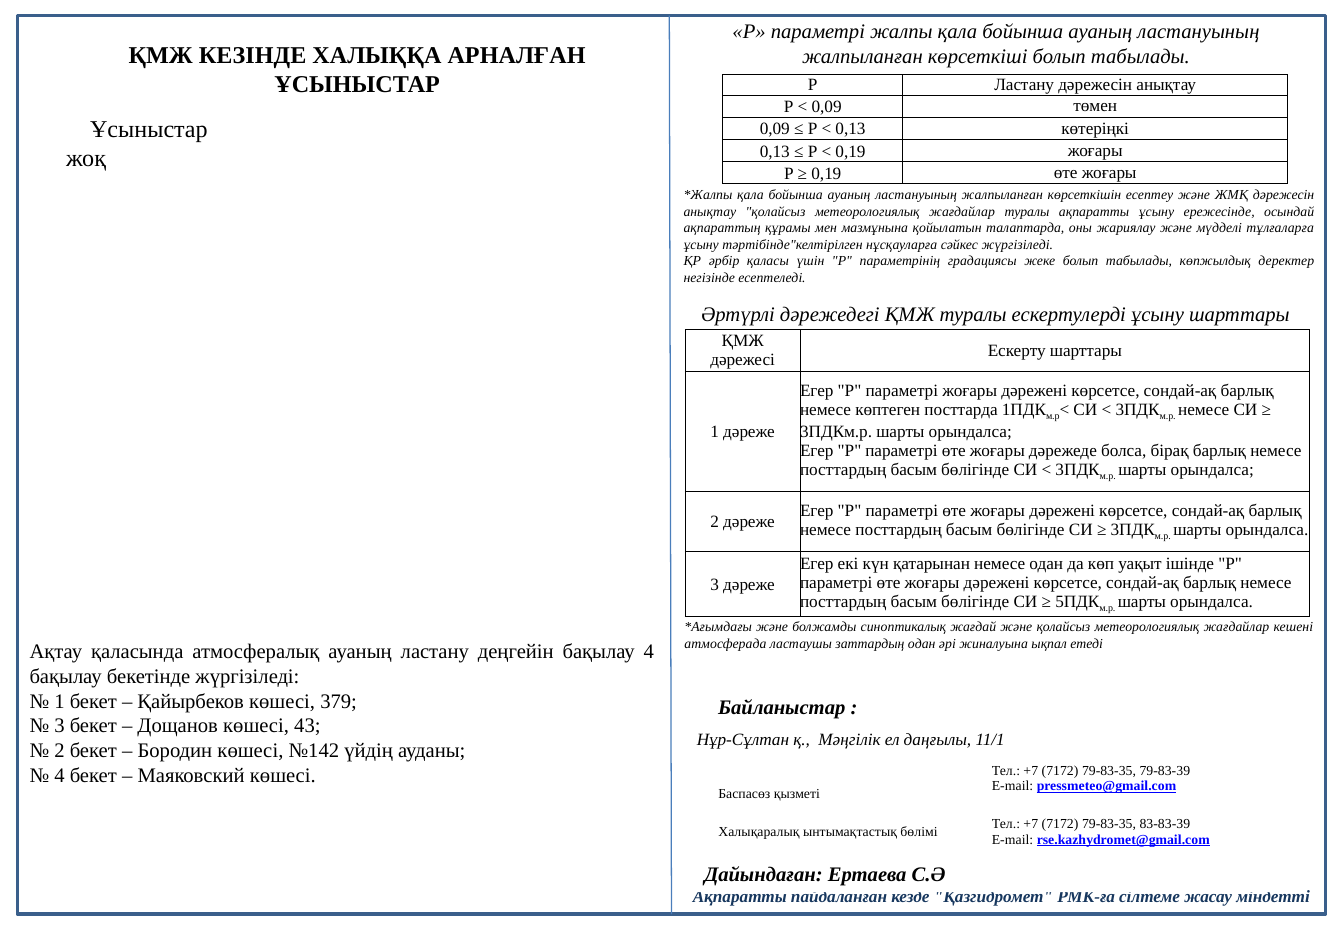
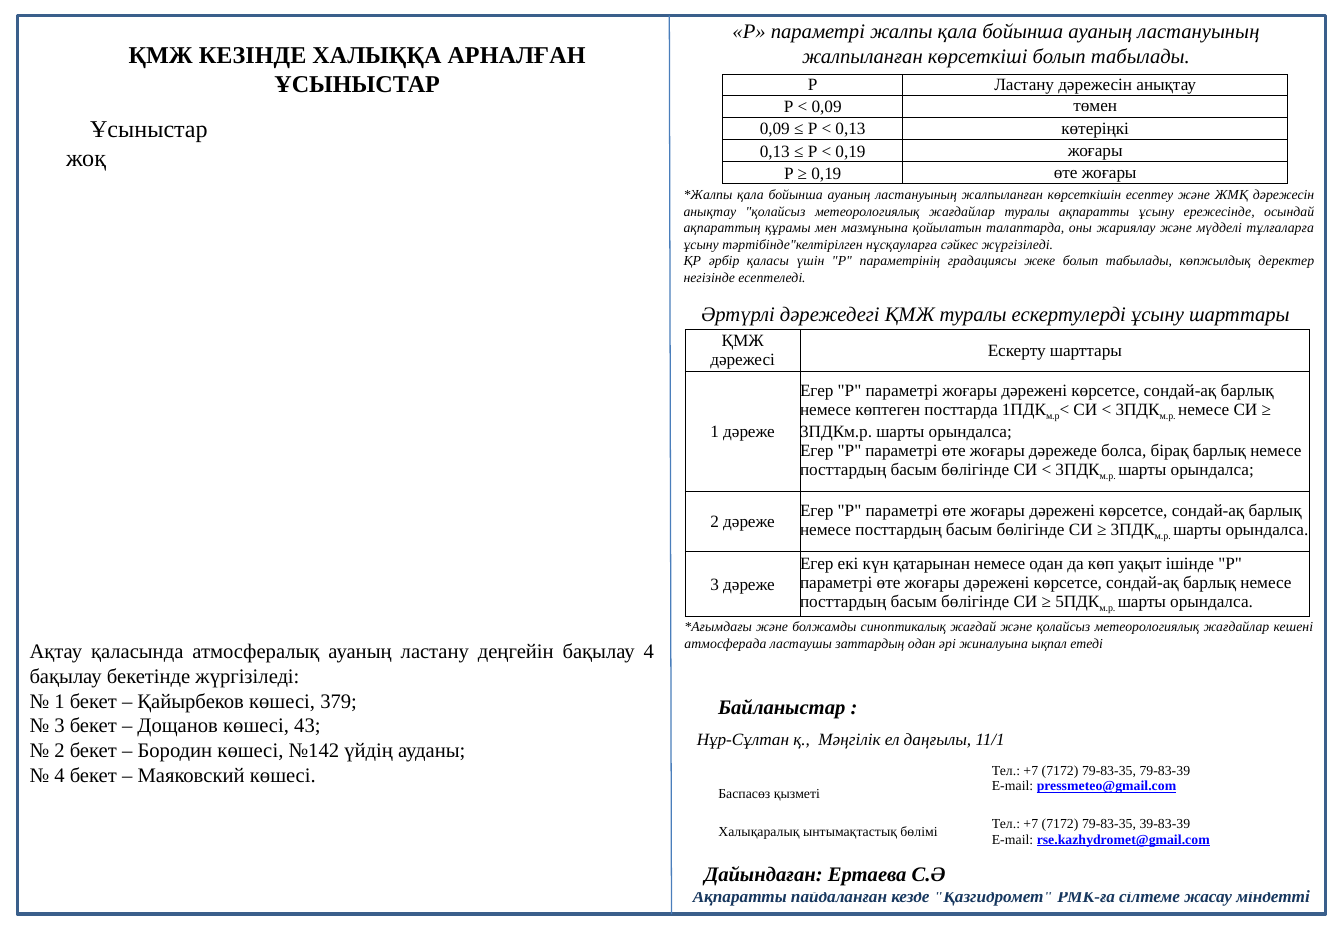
83-83-39: 83-83-39 -> 39-83-39 (1165, 824)
